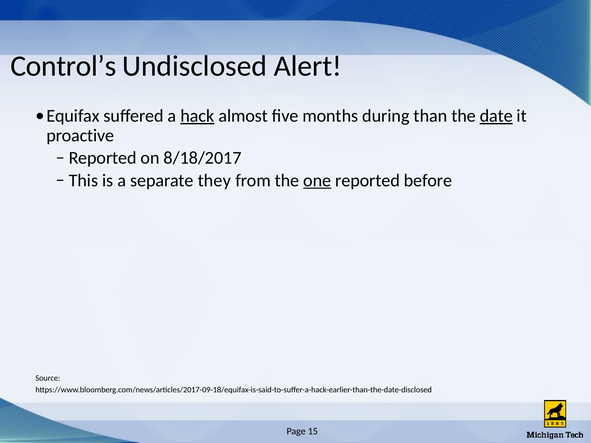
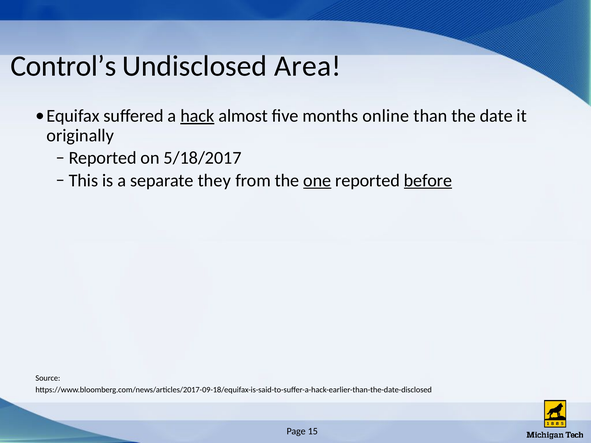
Alert: Alert -> Area (308, 66)
during: during -> online (386, 116)
date underline: present -> none (496, 116)
proactive: proactive -> originally (80, 135)
8/18/2017: 8/18/2017 -> 5/18/2017 (203, 158)
before underline: none -> present (428, 181)
